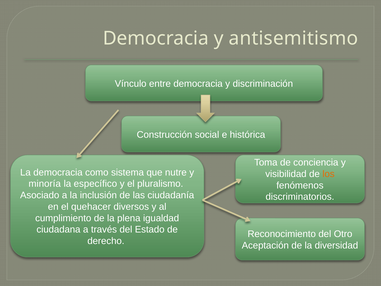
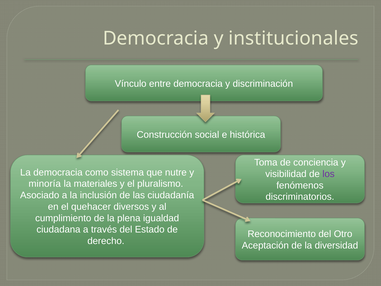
antisemitismo: antisemitismo -> institucionales (293, 38)
los colour: orange -> purple (328, 174)
específico: específico -> materiales (95, 184)
